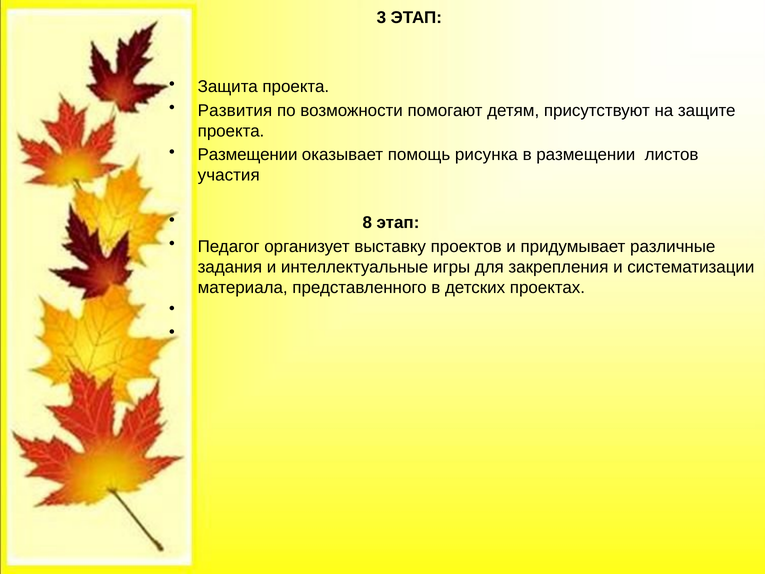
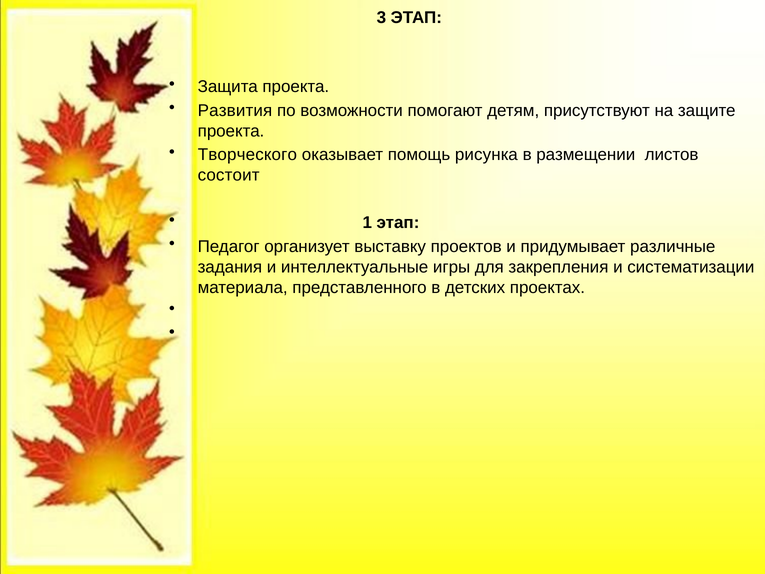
Размещении: Размещении -> Творческого (247, 155)
участия: участия -> состоит (229, 175)
8: 8 -> 1 (367, 223)
